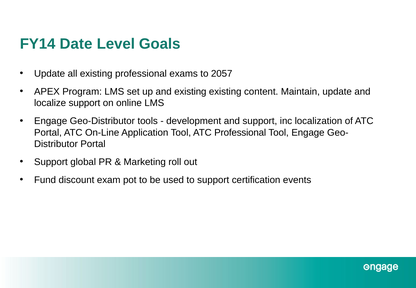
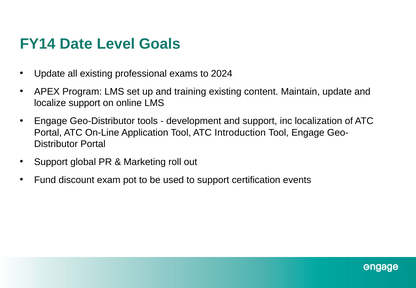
2057: 2057 -> 2024 (222, 74)
and existing: existing -> training (190, 92)
ATC Professional: Professional -> Introduction (240, 133)
